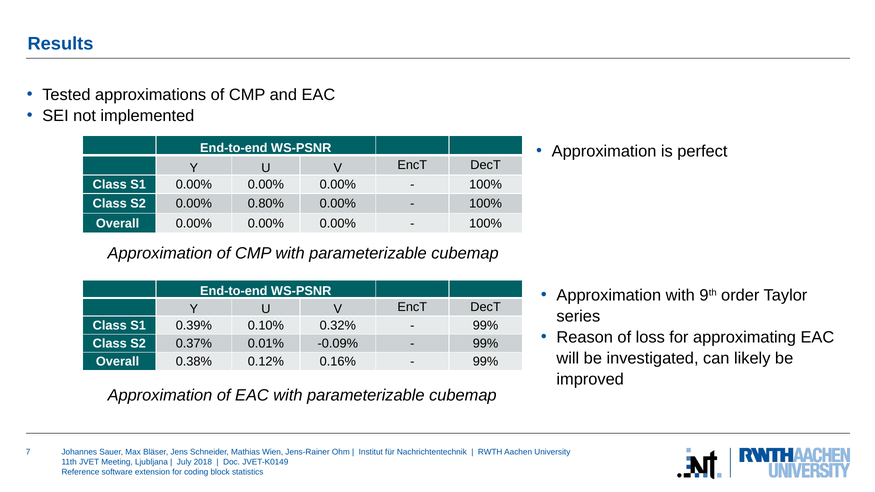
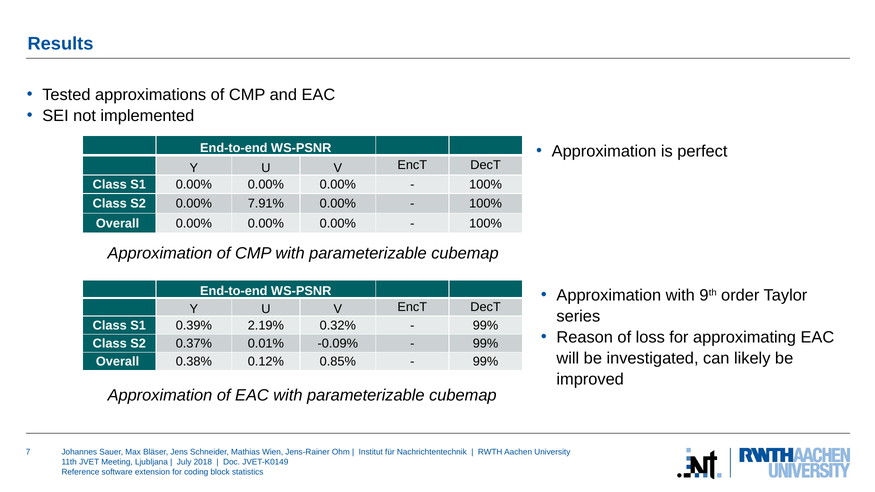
0.80%: 0.80% -> 7.91% (266, 204)
0.10%: 0.10% -> 2.19% (266, 325)
0.16%: 0.16% -> 0.85% (338, 362)
